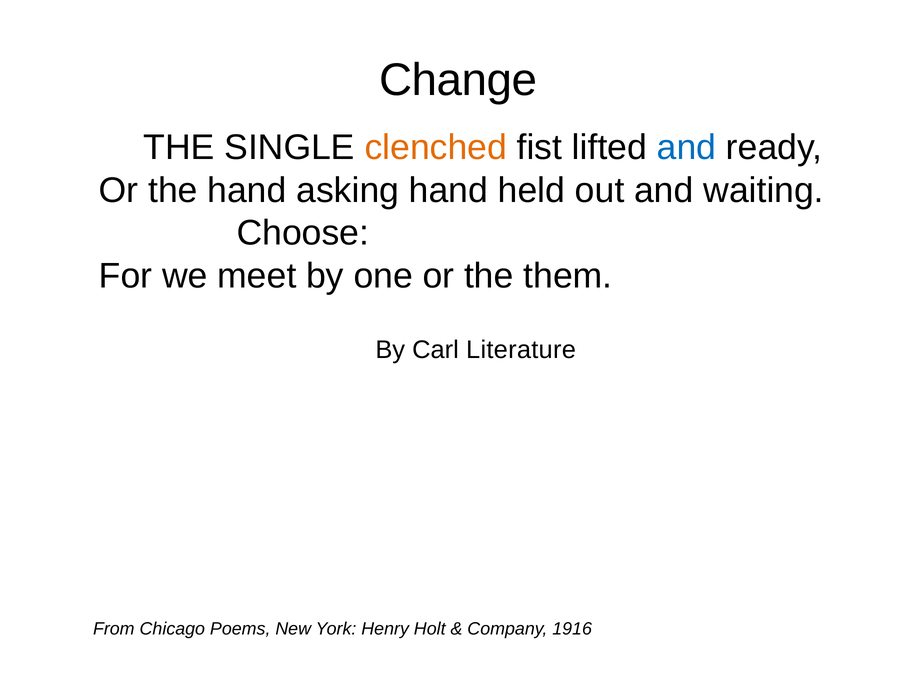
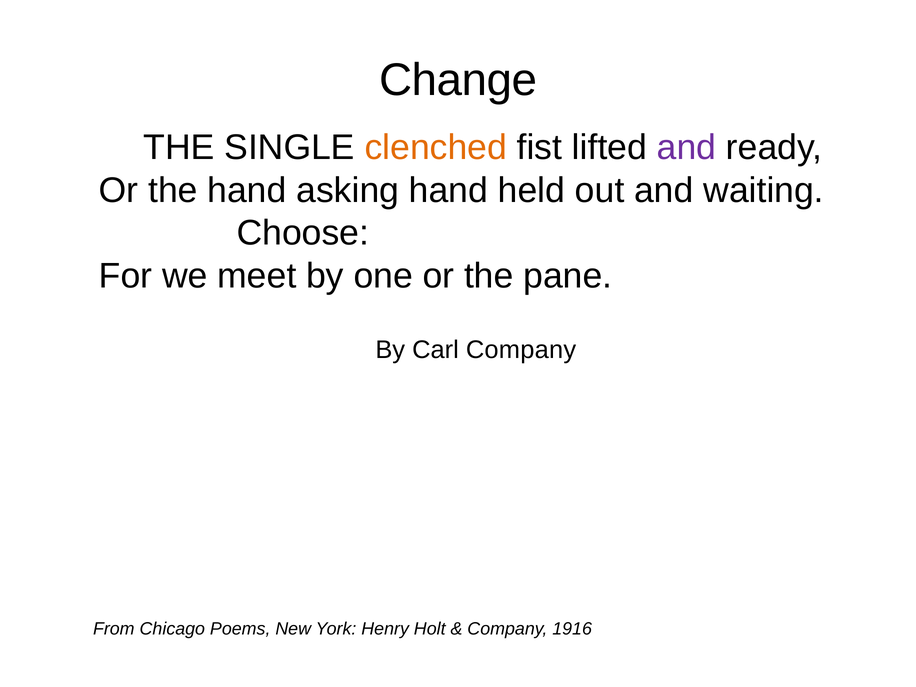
and colour: blue -> purple (686, 148)
them: them -> pane (568, 276)
Carl Literature: Literature -> Company (521, 350)
